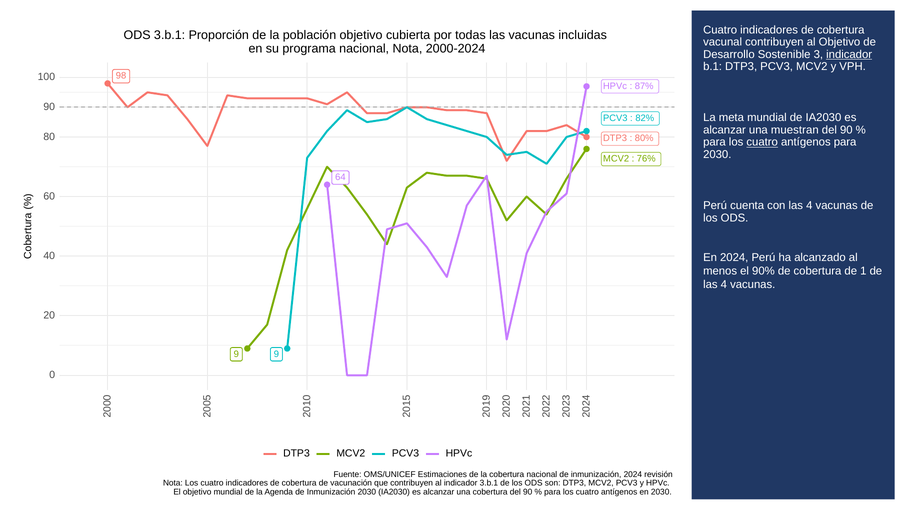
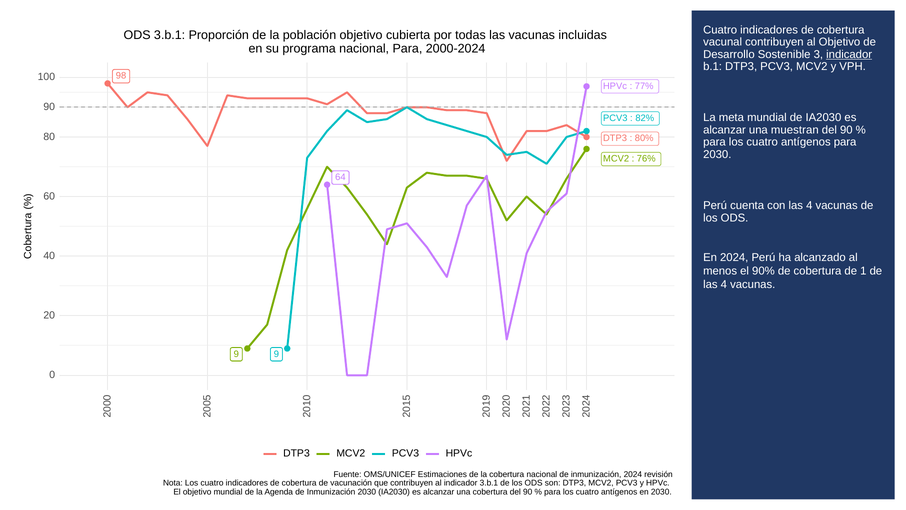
nacional Nota: Nota -> Para (407, 49)
87%: 87% -> 77% (644, 86)
cuatro underline: present -> none (762, 142)
